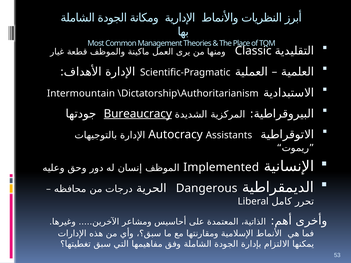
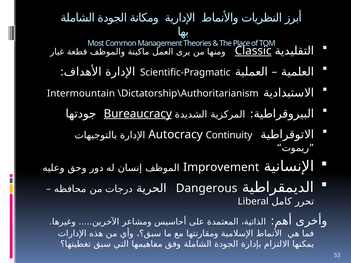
Classic underline: none -> present (253, 51)
Assistants: Assistants -> Continuity (229, 135)
Implemented: Implemented -> Improvement (221, 167)
